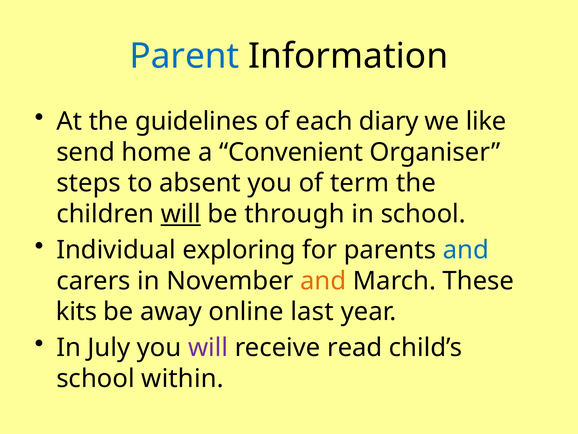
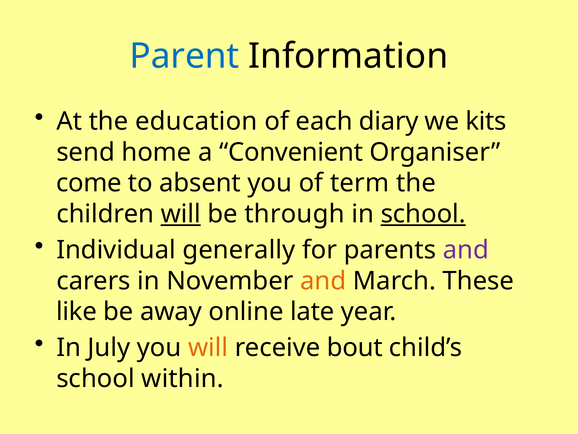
guidelines: guidelines -> education (196, 121)
like: like -> kits (486, 121)
steps: steps -> come (89, 183)
school underline: none -> present (423, 214)
exploring: exploring -> generally (239, 250)
and colour: blue -> purple (466, 250)
kits: kits -> like (77, 311)
last: last -> late (312, 311)
will colour: purple -> orange (208, 347)
read: read -> bout (355, 347)
